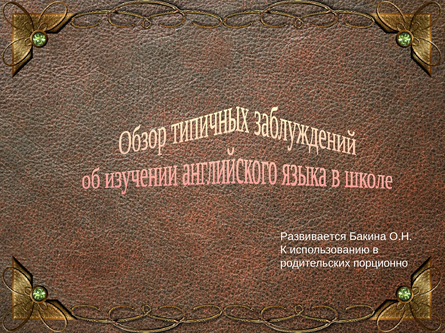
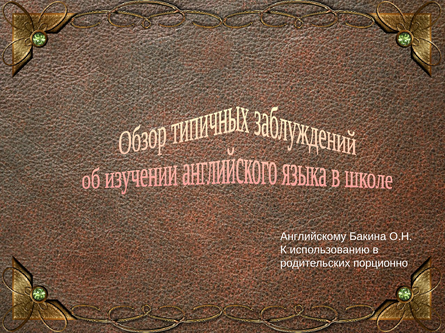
Развивается: Развивается -> Английскому (313, 237)
